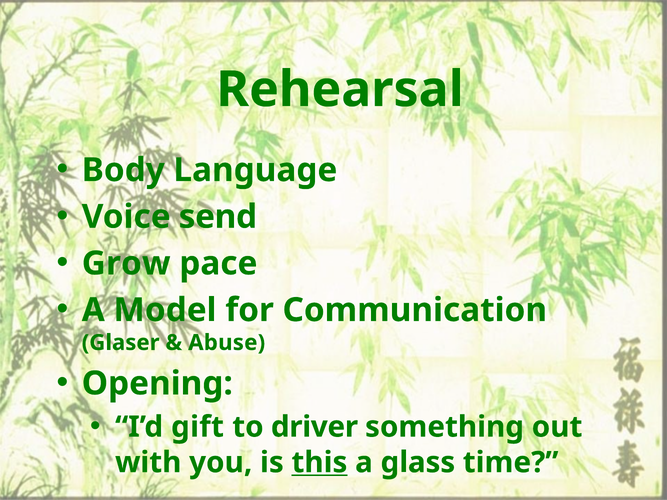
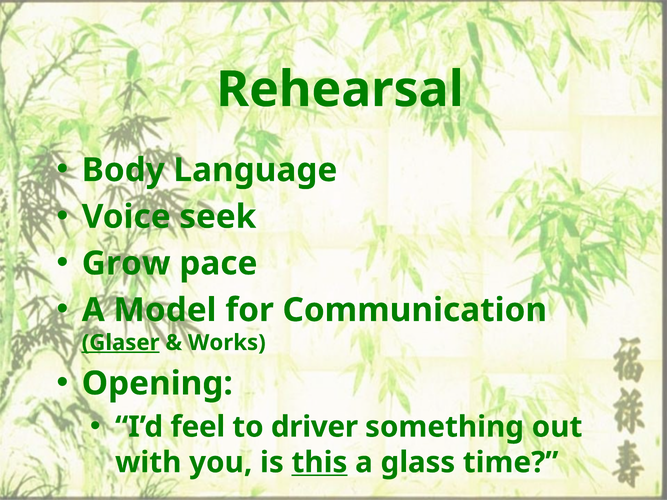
send: send -> seek (218, 217)
Glaser underline: none -> present (121, 343)
Abuse: Abuse -> Works (227, 343)
gift: gift -> feel (198, 427)
